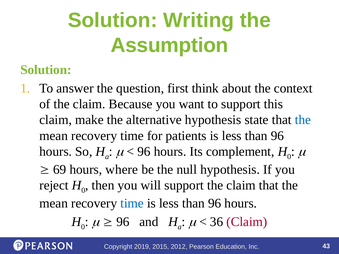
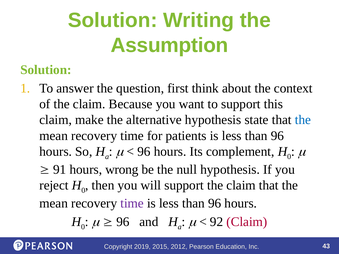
69: 69 -> 91 (60, 170)
where: where -> wrong (122, 170)
time colour: blue -> purple (132, 203)
36: 36 -> 92 (217, 222)
